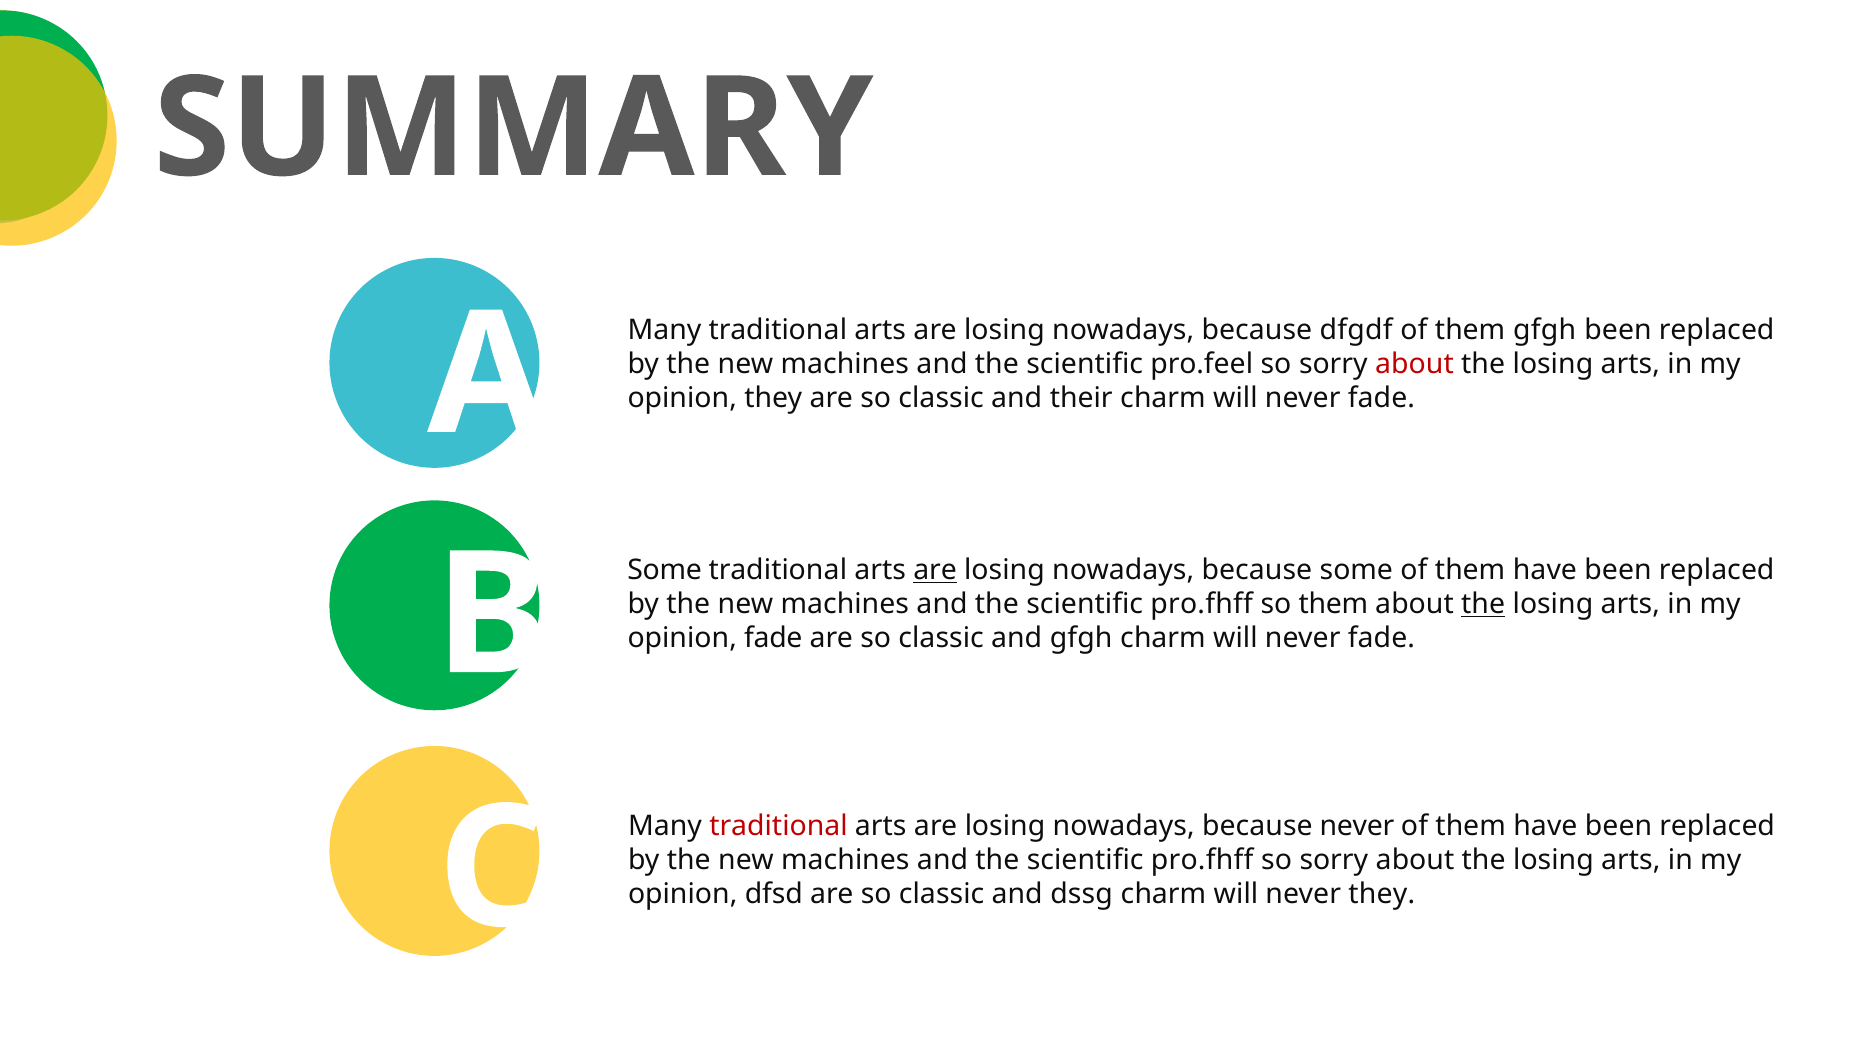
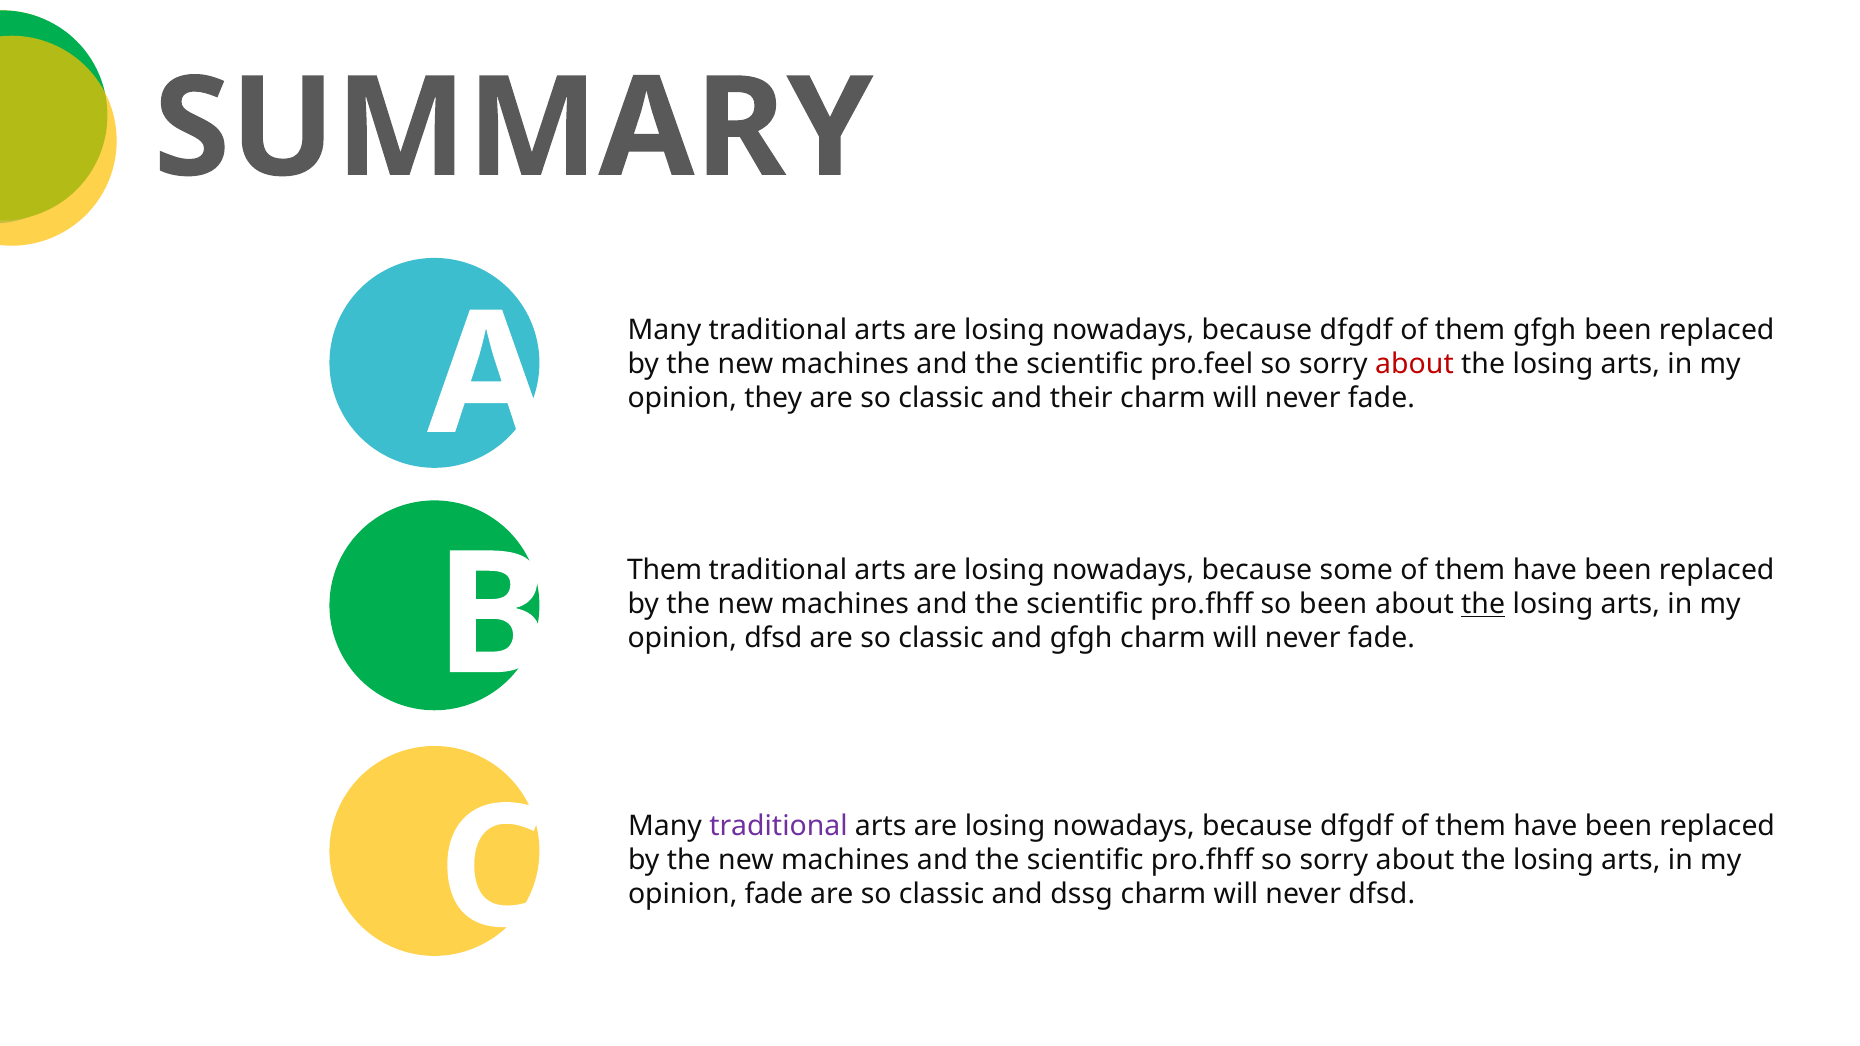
Some: Some -> Them (665, 570)
are underline: present -> none (935, 570)
so them: them -> been (1333, 604)
opinion fade: fade -> dfsd (773, 639)
traditional colour: red -> purple (778, 826)
never: never -> dfgdf (1357, 826)
opinion dfsd: dfsd -> fade (774, 894)
never they: they -> dfsd (1382, 894)
